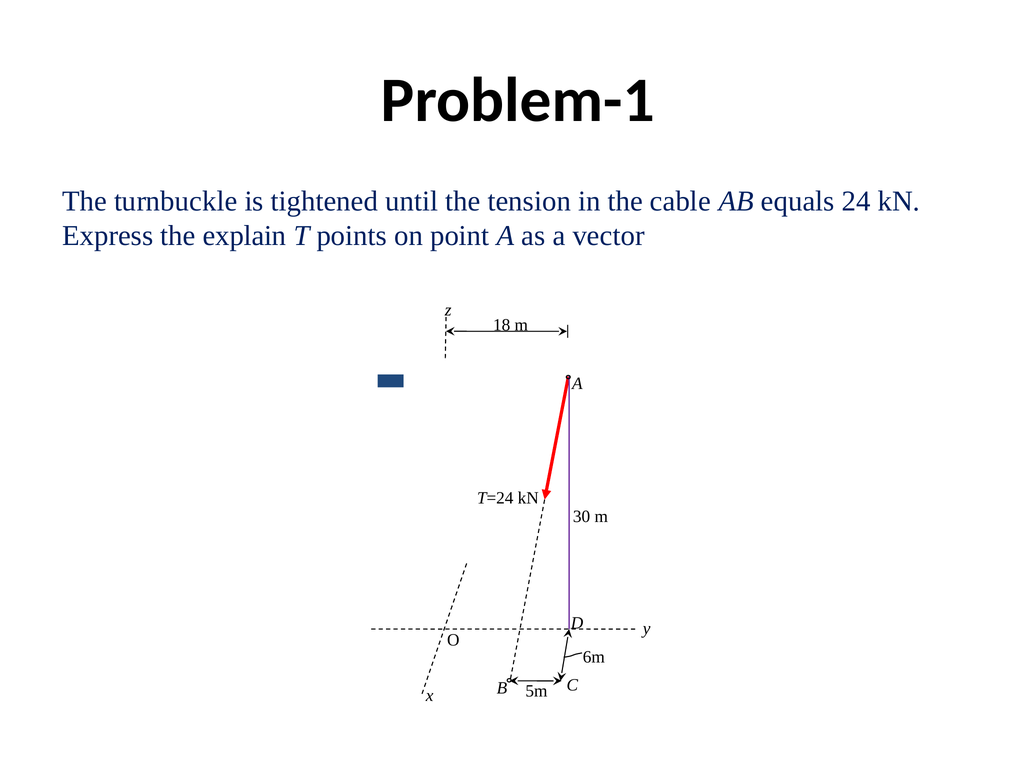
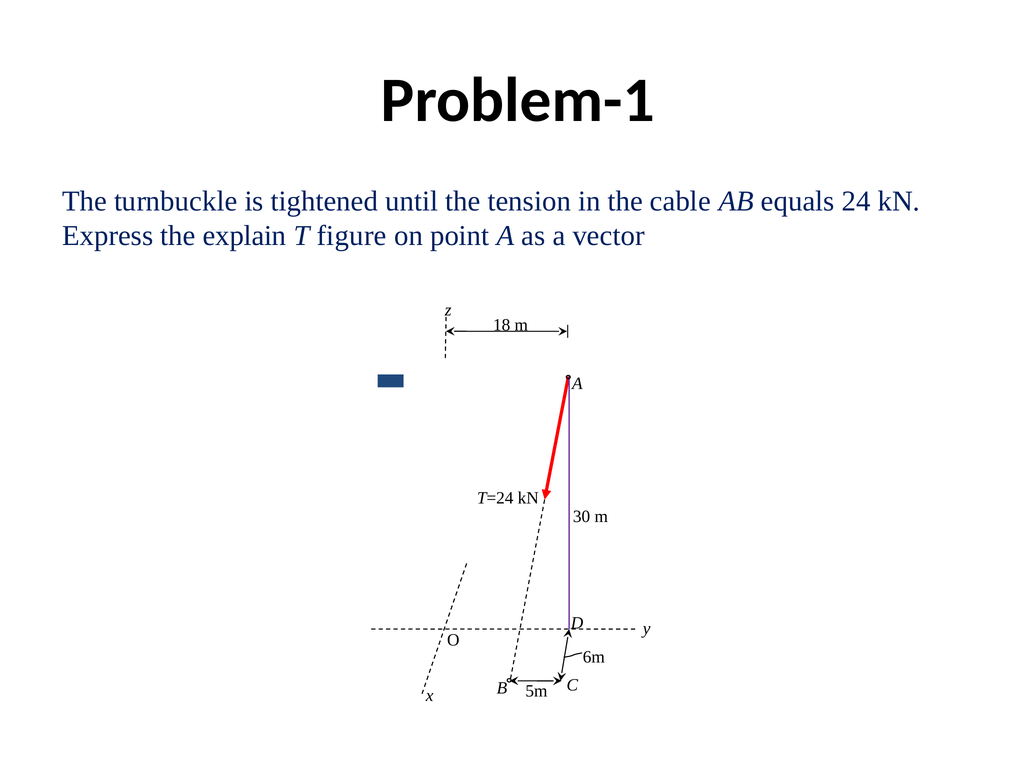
points: points -> figure (352, 236)
